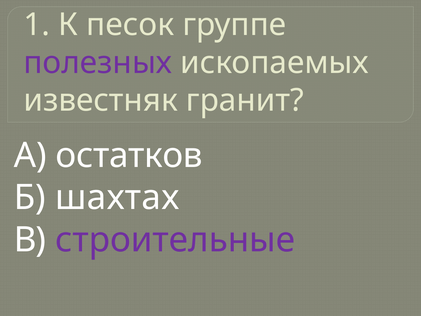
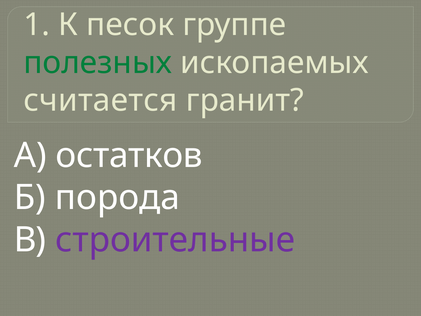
полезных colour: purple -> green (98, 63)
известняк: известняк -> считается (100, 100)
шахтах: шахтах -> порода (117, 197)
